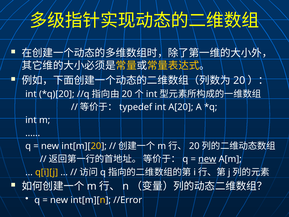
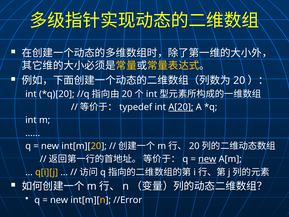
A[20 underline: none -> present (181, 107)
